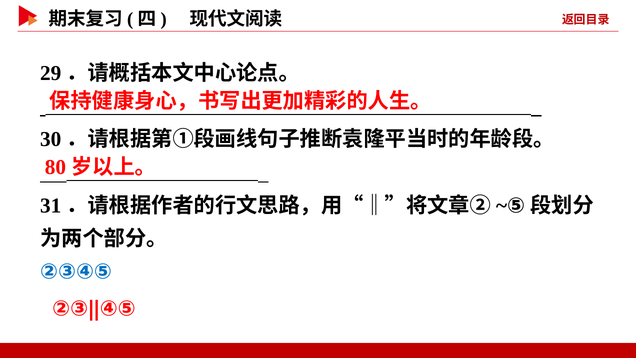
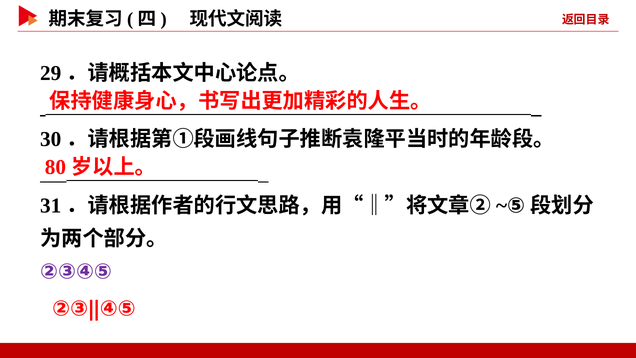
②③④⑤ colour: blue -> purple (76, 272)
